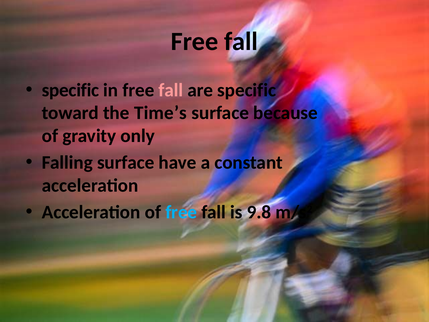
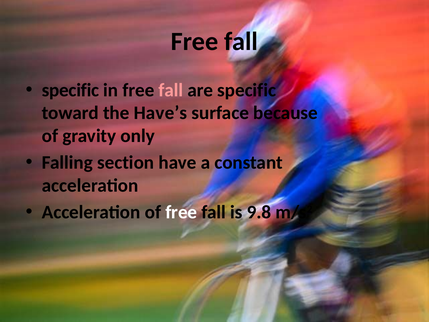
Time’s: Time’s -> Have’s (160, 113)
Falling surface: surface -> section (126, 162)
free colour: light blue -> white (181, 212)
